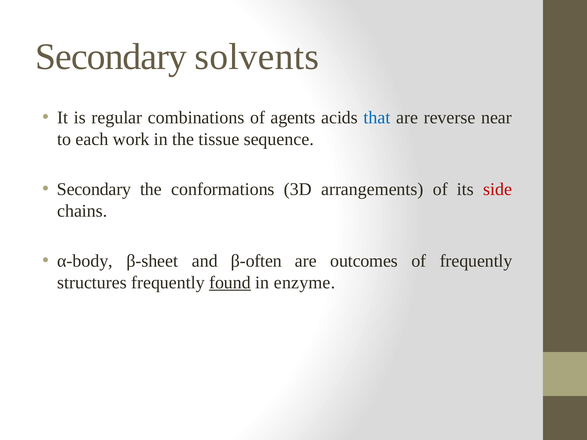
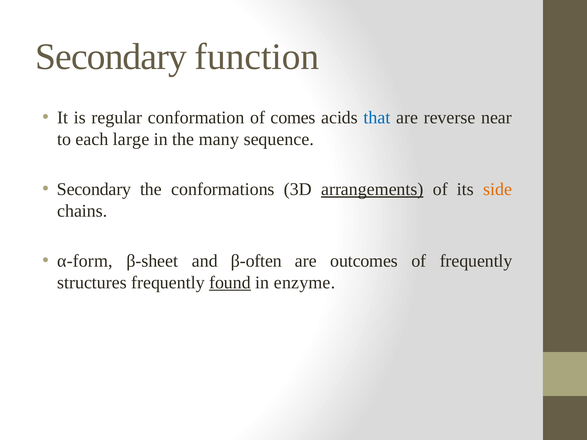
solvents: solvents -> function (257, 57)
combinations: combinations -> conformation (196, 118)
agents: agents -> comes (293, 118)
work: work -> large (131, 139)
tissue: tissue -> many (219, 139)
arrangements underline: none -> present (372, 189)
side colour: red -> orange (498, 189)
α-body: α-body -> α-form (85, 261)
